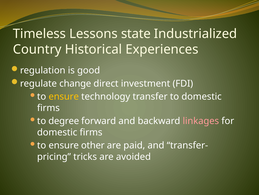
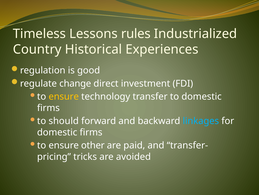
state: state -> rules (136, 34)
degree: degree -> should (64, 121)
linkages colour: pink -> light blue (201, 121)
